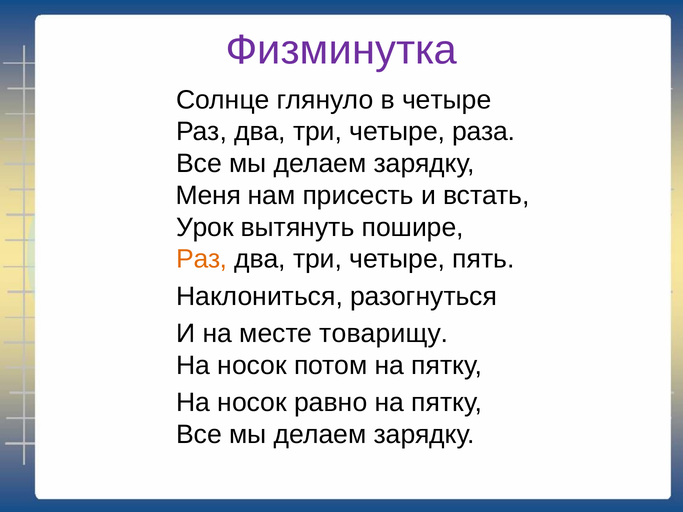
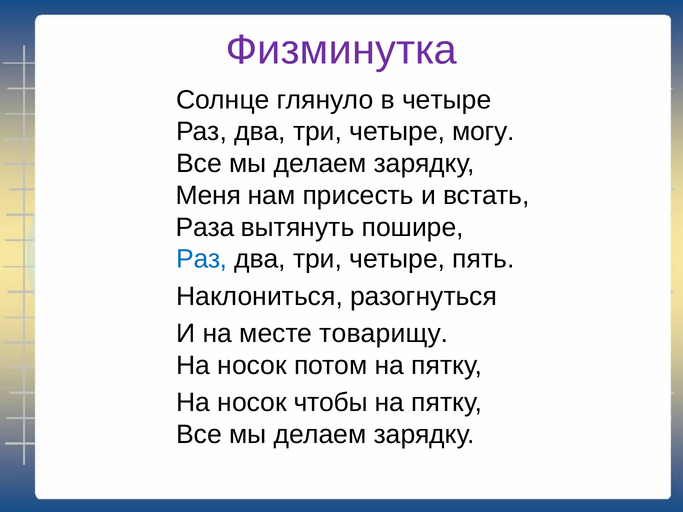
раза: раза -> могу (484, 132)
Урок: Урок -> Раза (205, 227)
Раз colour: orange -> blue (202, 259)
равно: равно -> чтобы (331, 403)
